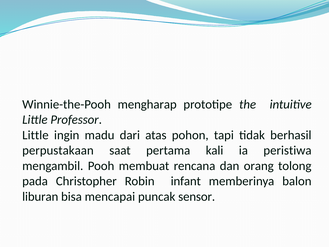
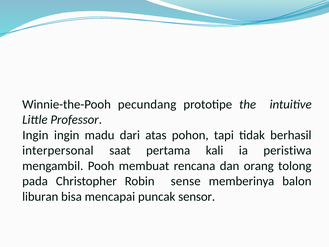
mengharap: mengharap -> pecundang (147, 104)
Little: Little -> Ingin (35, 135)
perpustakaan: perpustakaan -> interpersonal (58, 150)
infant: infant -> sense (186, 181)
